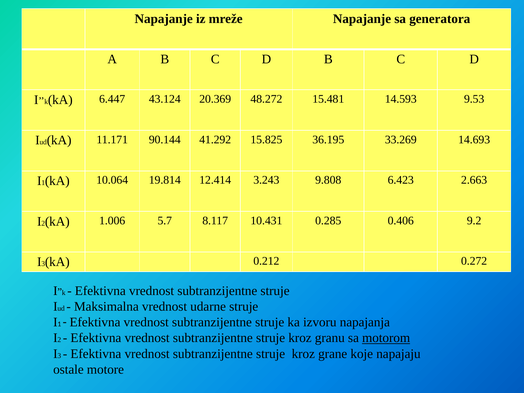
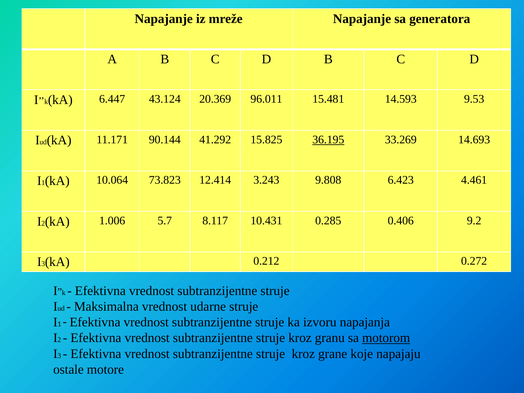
48.272: 48.272 -> 96.011 (266, 99)
36.195 underline: none -> present (328, 140)
19.814: 19.814 -> 73.823 (165, 180)
2.663: 2.663 -> 4.461 (474, 180)
